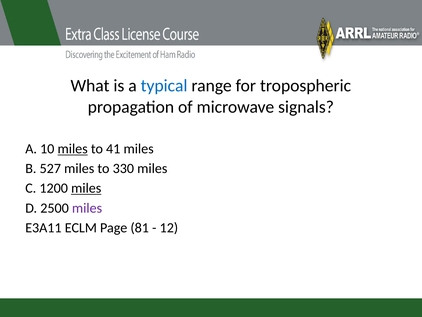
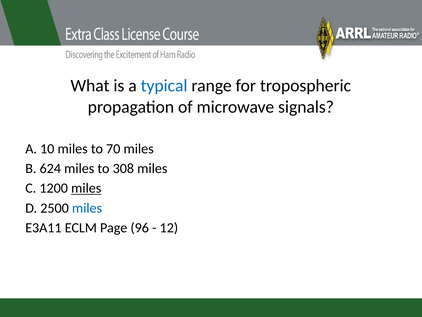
miles underline: present -> none (73, 149)
41: 41 -> 70 (113, 149)
527: 527 -> 624 (50, 168)
330: 330 -> 308 (123, 168)
miles colour: purple -> blue (87, 208)
81: 81 -> 96 (140, 227)
